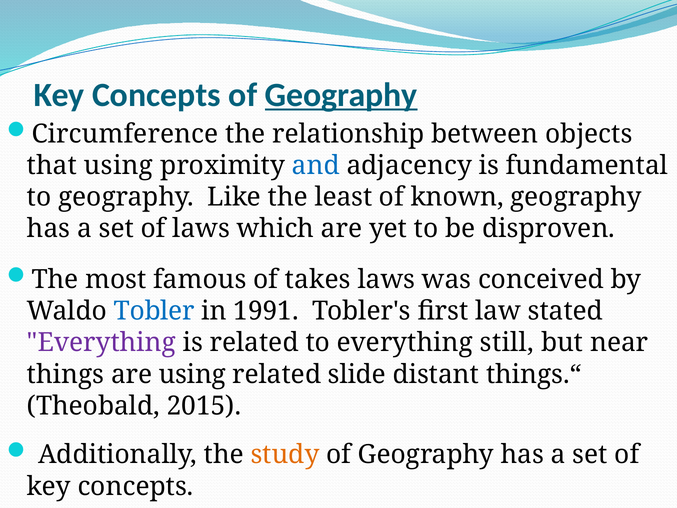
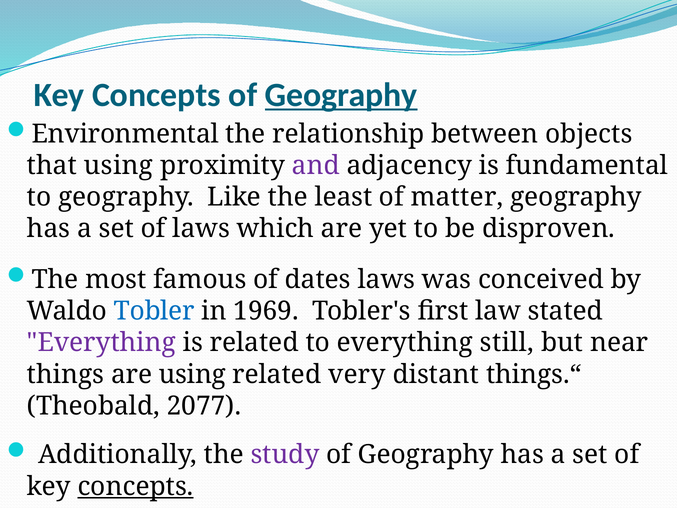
Circumference: Circumference -> Environmental (125, 134)
and colour: blue -> purple (316, 165)
known: known -> matter (457, 197)
takes: takes -> dates (318, 279)
1991: 1991 -> 1969 (266, 311)
slide: slide -> very (357, 374)
2015: 2015 -> 2077 (204, 406)
study colour: orange -> purple (285, 455)
concepts underline: none -> present (135, 486)
